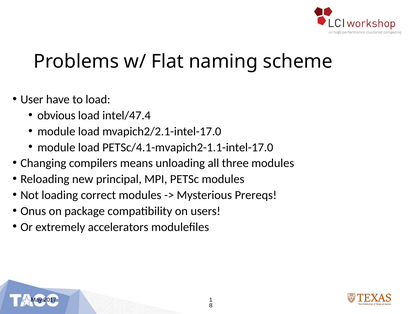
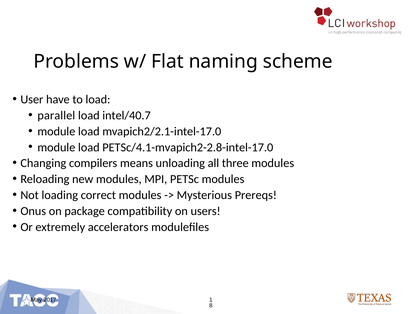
obvious: obvious -> parallel (56, 116)
intel/47.4: intel/47.4 -> intel/40.7 (127, 116)
PETSc/4.1-mvapich2-1.1-intel-17.0: PETSc/4.1-mvapich2-1.1-intel-17.0 -> PETSc/4.1-mvapich2-2.8-intel-17.0 (188, 147)
new principal: principal -> modules (119, 179)
